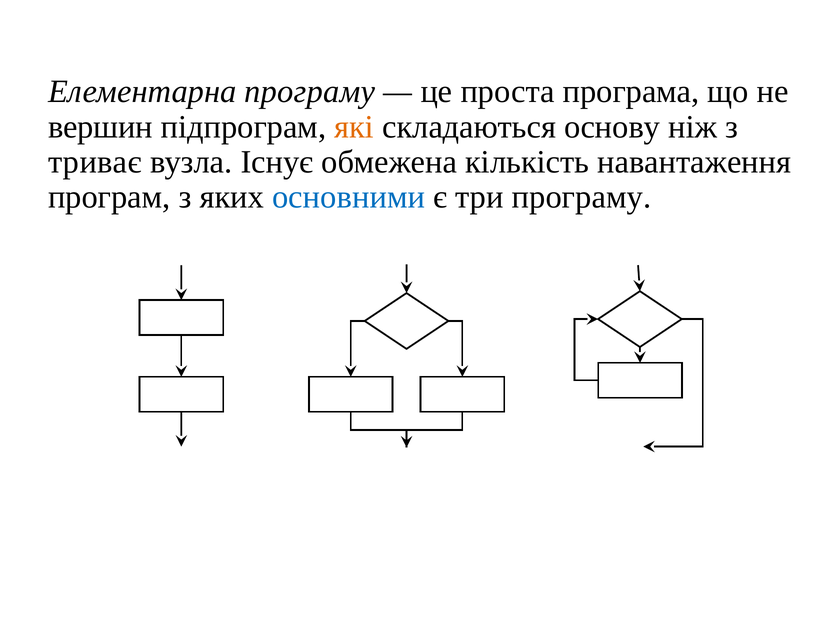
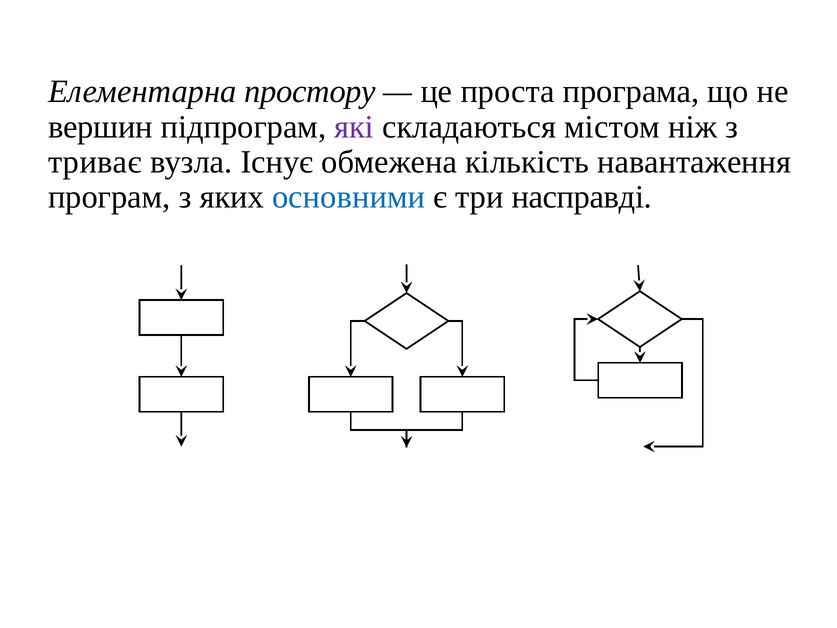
Елементарна програму: програму -> простору (310, 92)
які colour: orange -> purple (354, 127)
основу: основу -> містом (612, 127)
три програму: програму -> насправді (582, 197)
